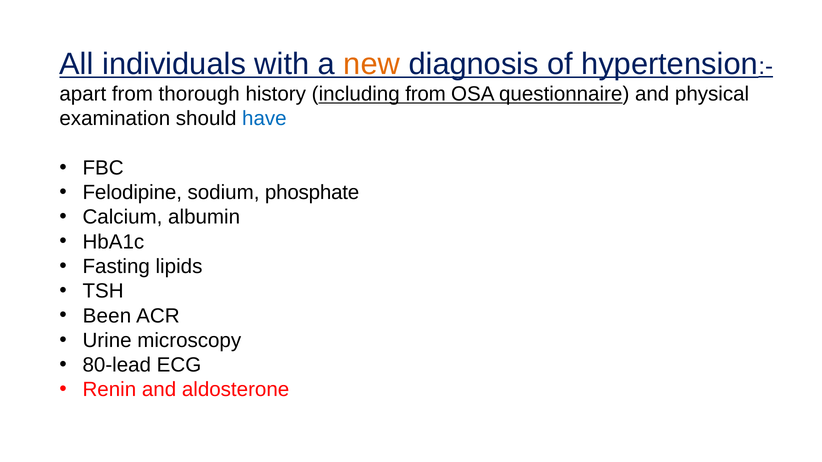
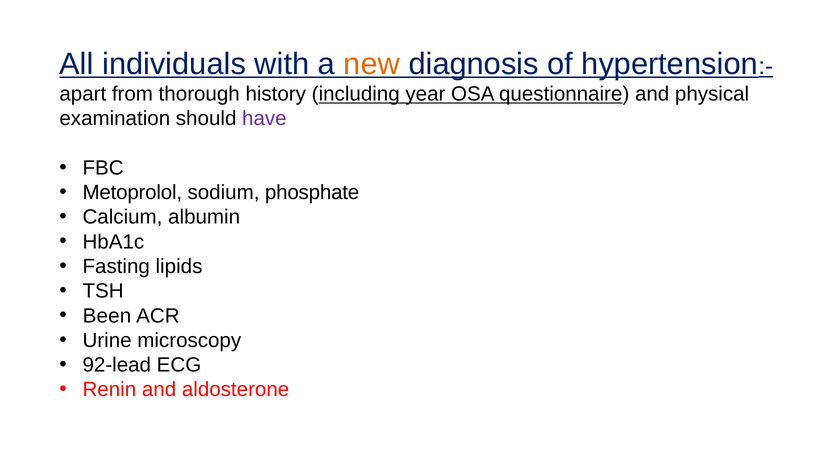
including from: from -> year (425, 94)
have colour: blue -> purple (264, 119)
Felodipine: Felodipine -> Metoprolol (132, 193)
80-lead: 80-lead -> 92-lead (117, 365)
